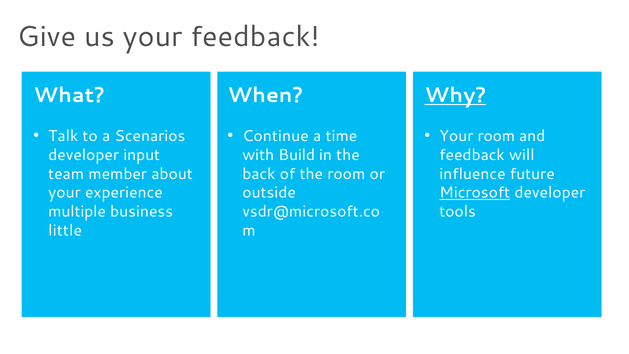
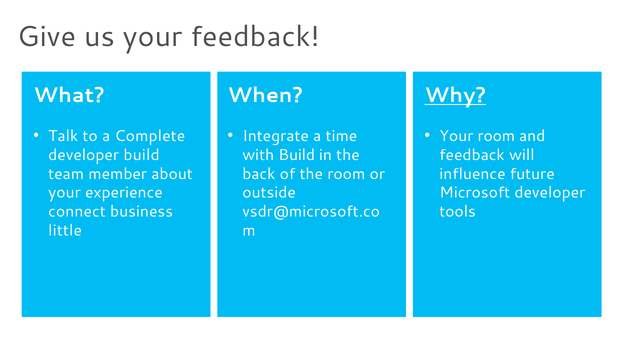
Scenarios: Scenarios -> Complete (150, 136)
Continue: Continue -> Integrate (276, 136)
developer input: input -> build (142, 155)
Microsoft underline: present -> none (475, 193)
multiple: multiple -> connect (77, 211)
